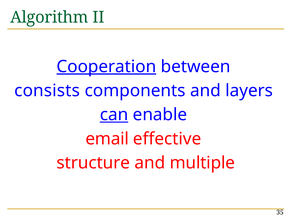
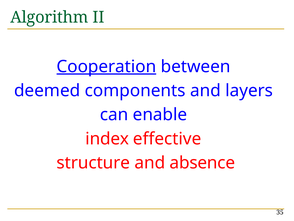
consists: consists -> deemed (47, 90)
can underline: present -> none (114, 114)
email: email -> index (107, 138)
multiple: multiple -> absence (202, 162)
